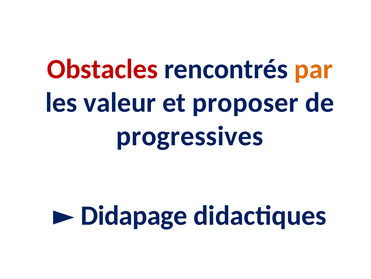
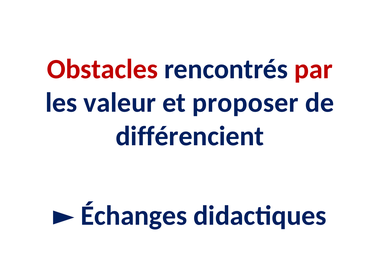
par colour: orange -> red (313, 69)
progressives: progressives -> différencient (190, 136)
Didapage: Didapage -> Échanges (134, 215)
